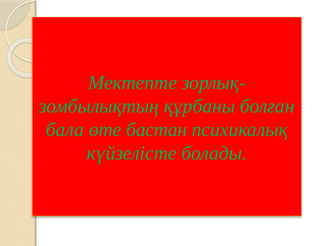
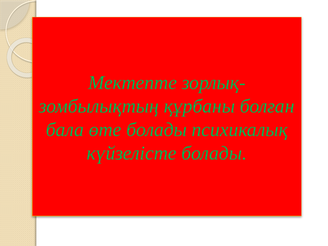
өте бастан: бастан -> болады (157, 130)
